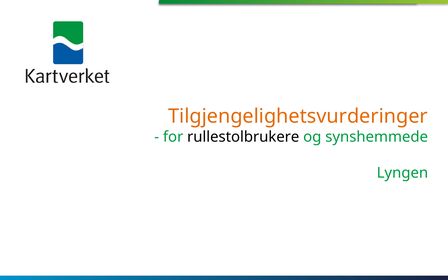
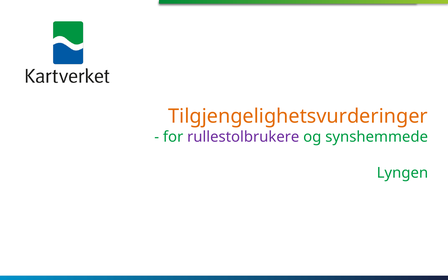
rullestolbrukere colour: black -> purple (243, 137)
